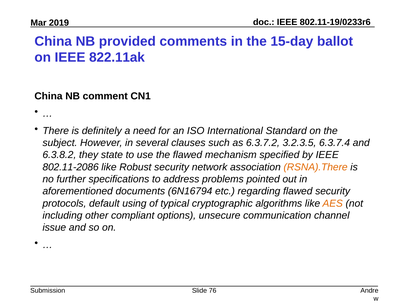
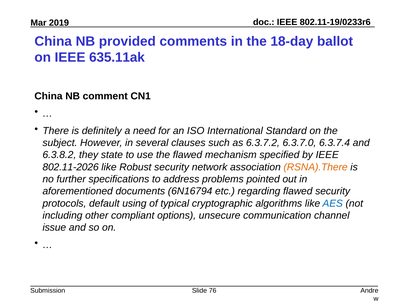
15-day: 15-day -> 18-day (292, 41)
822.11ak: 822.11ak -> 635.11ak (117, 58)
3.2.3.5: 3.2.3.5 -> 6.3.7.0 (299, 143)
802.11-2086: 802.11-2086 -> 802.11-2026 (71, 167)
AES colour: orange -> blue (333, 204)
